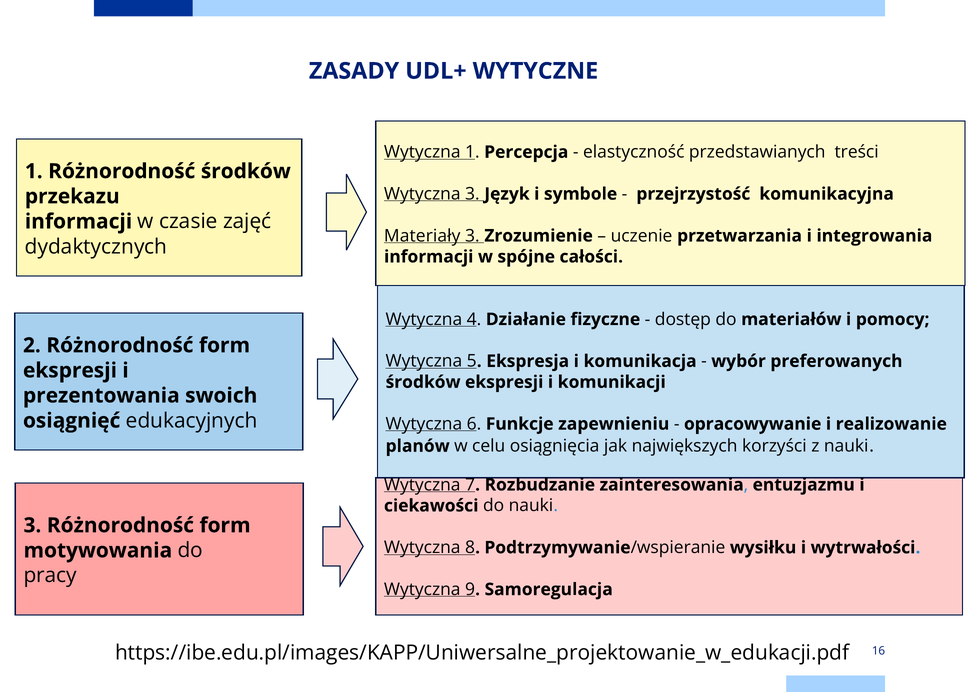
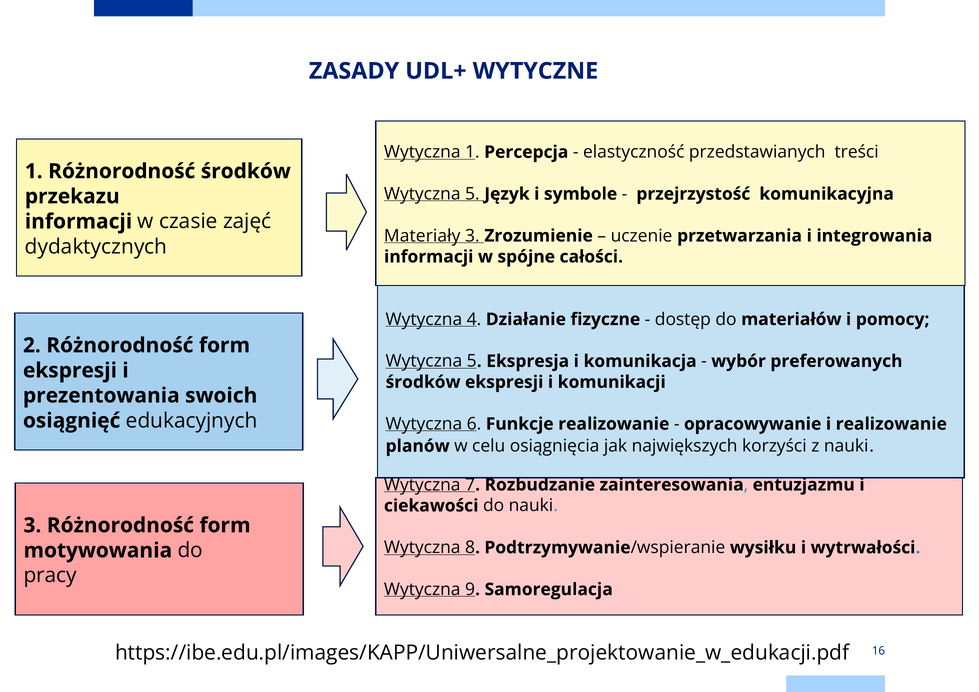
3: 3 -> 5 (472, 194)
Funkcje zapewnieniu: zapewnieniu -> realizowanie (614, 424)
